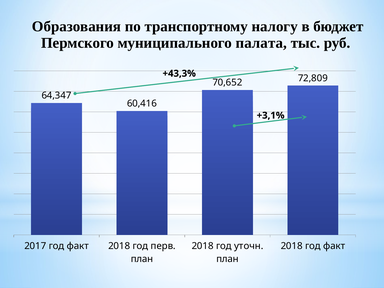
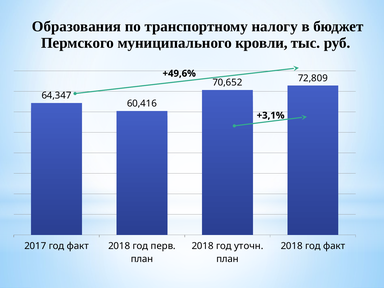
палата: палата -> кровли (261, 43)
+43,3%: +43,3% -> +49,6% (179, 73)
